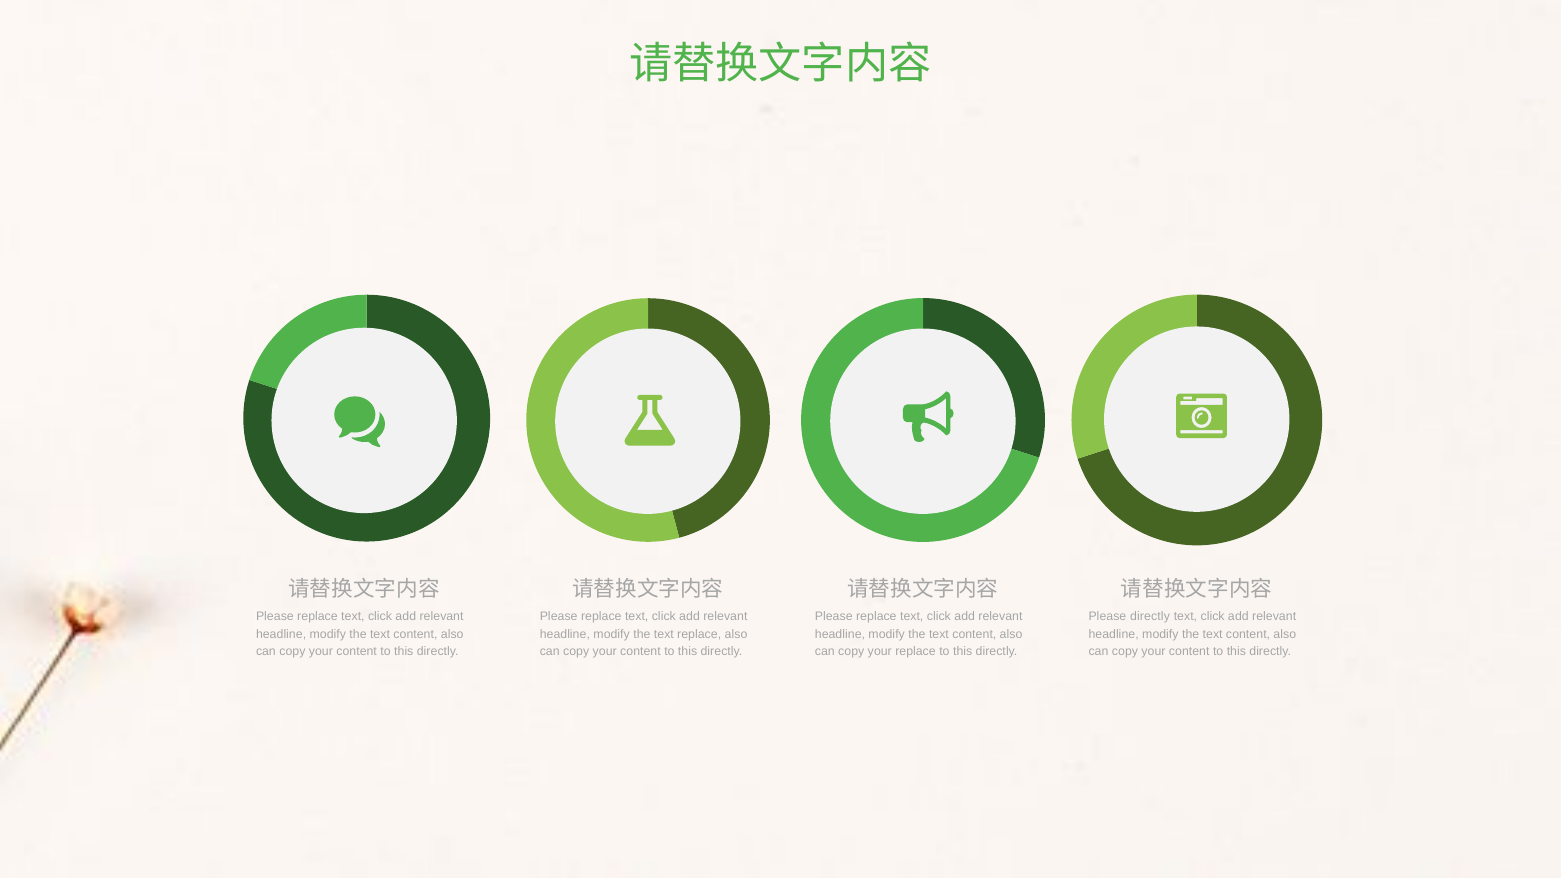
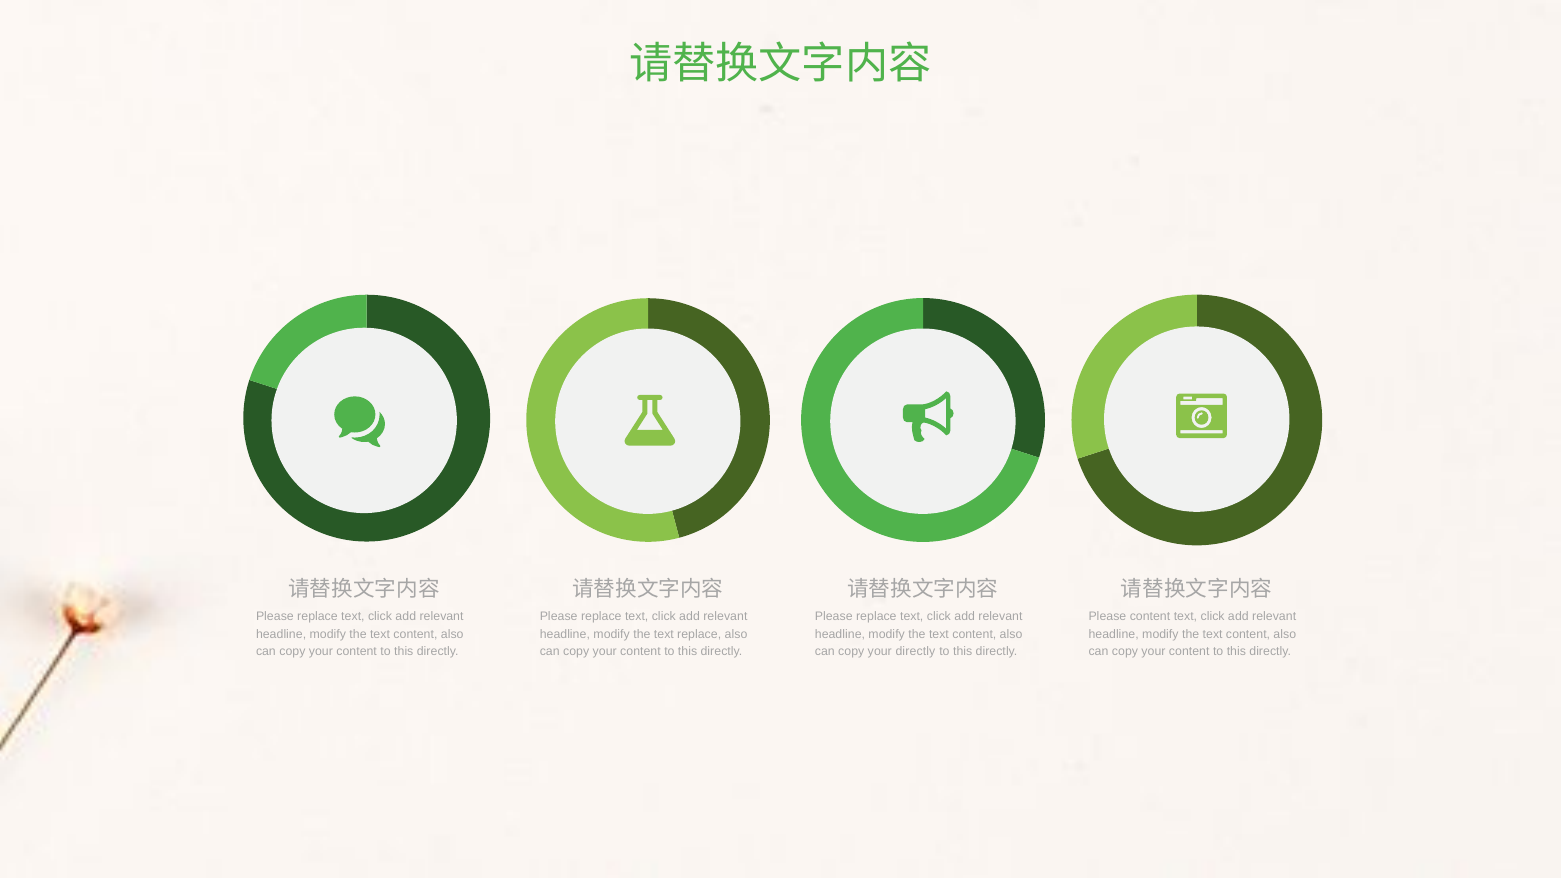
Please directly: directly -> content (1150, 616)
your replace: replace -> directly (915, 652)
